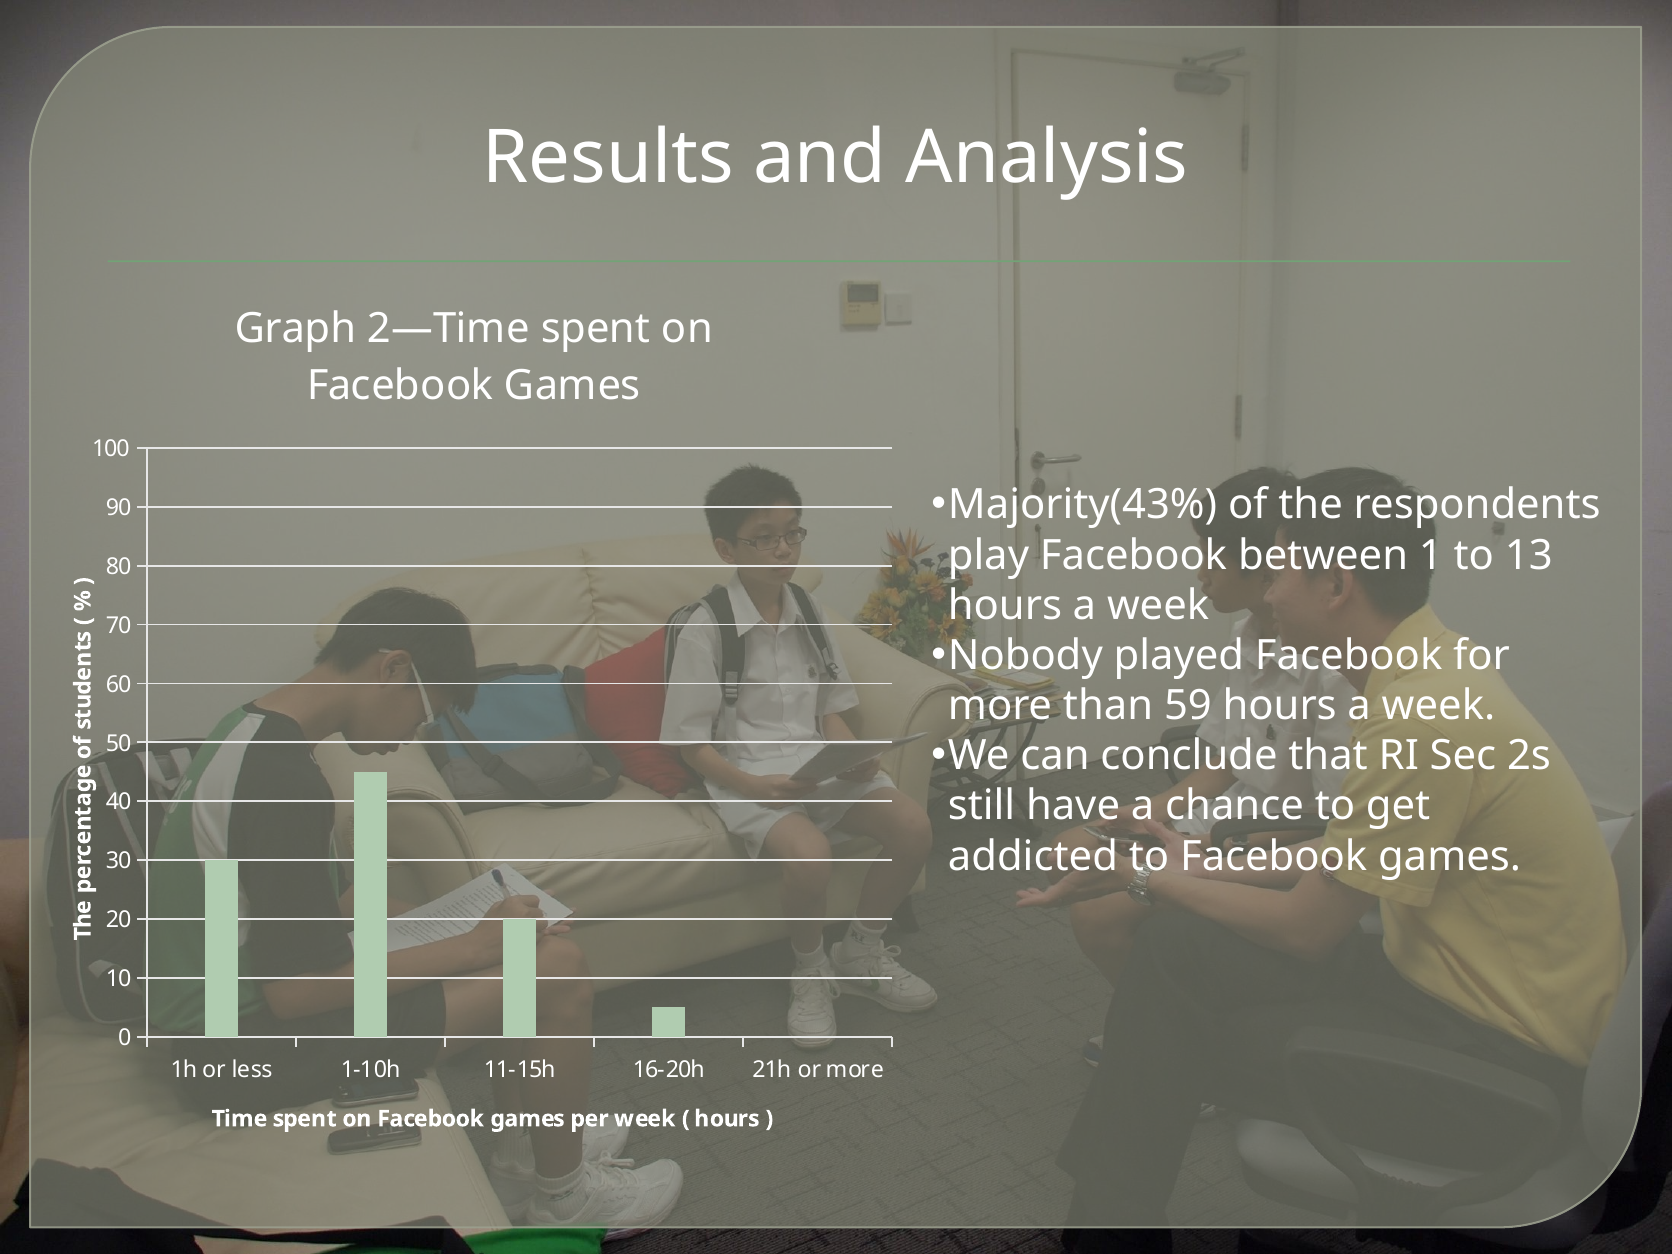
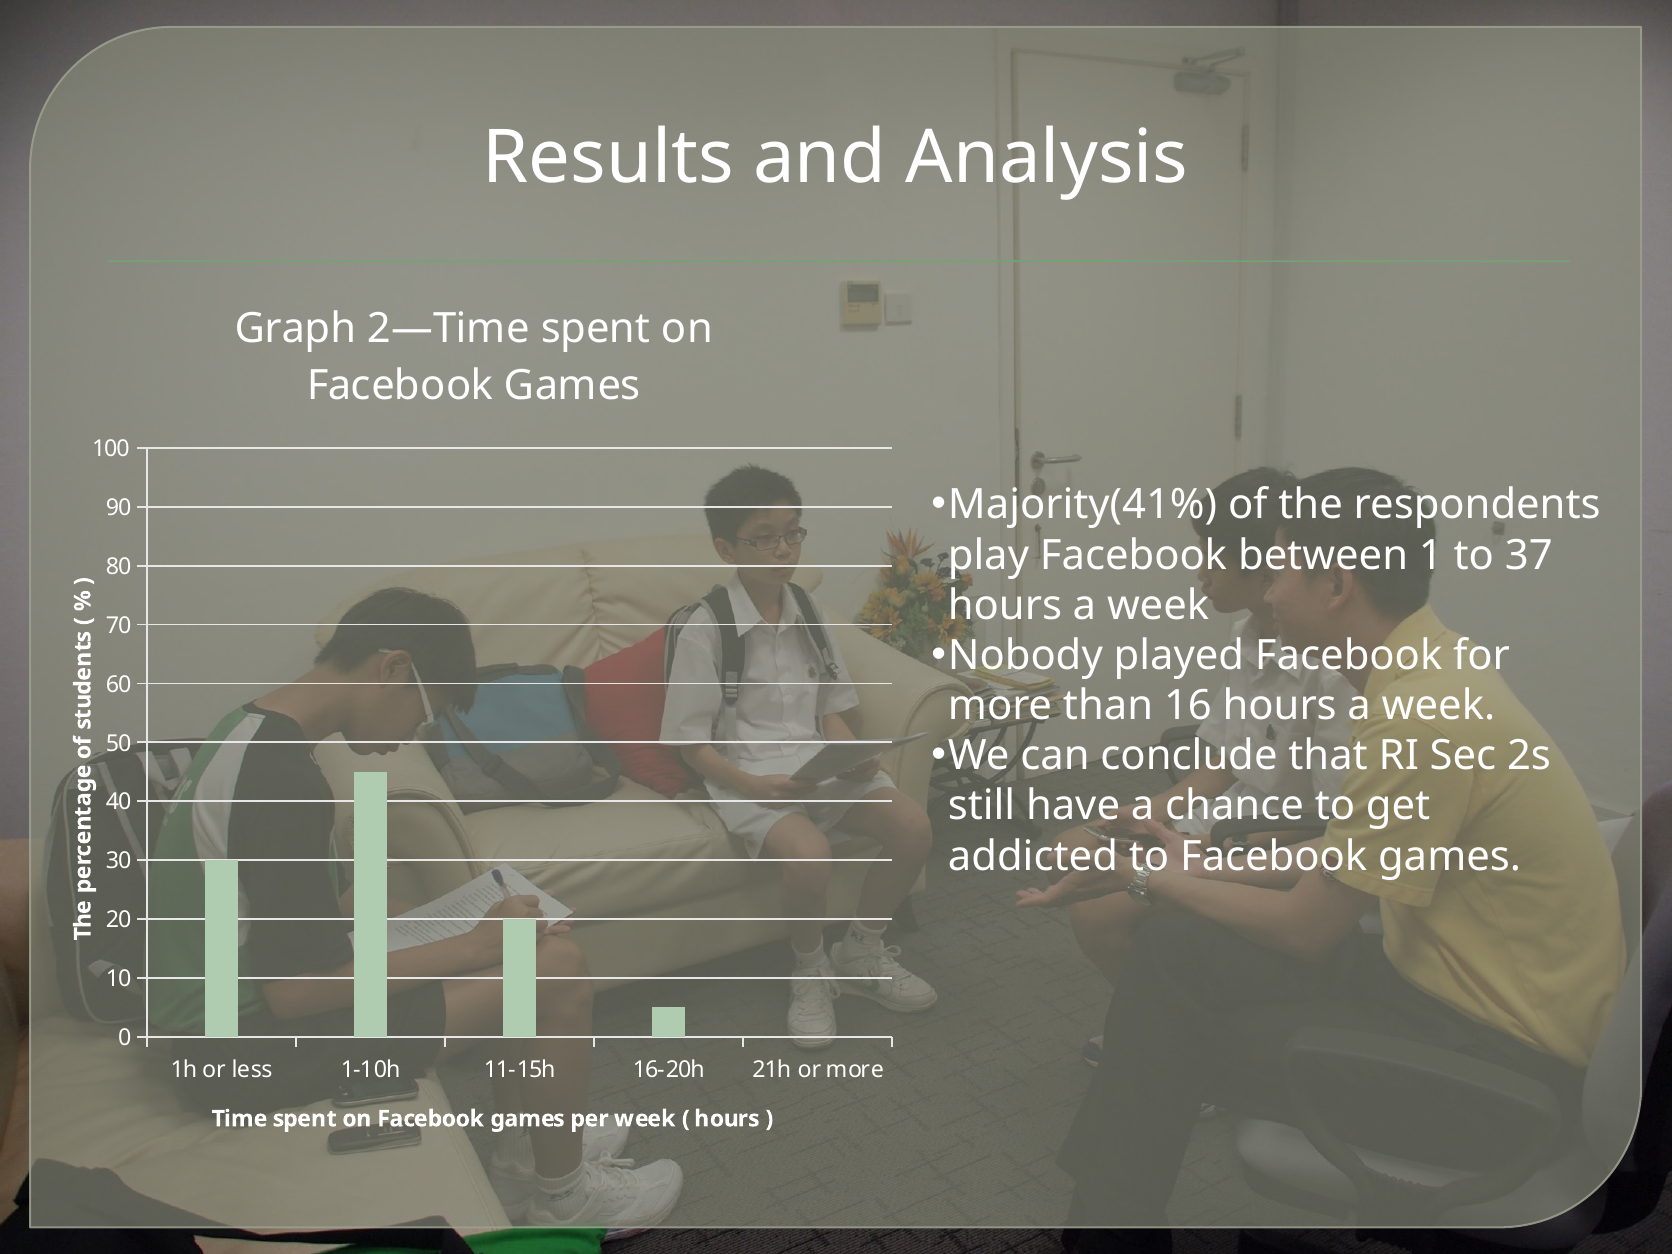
Majority(43%: Majority(43% -> Majority(41% (1083, 505)
13: 13 -> 37 (1529, 555)
59: 59 -> 16 (1188, 706)
